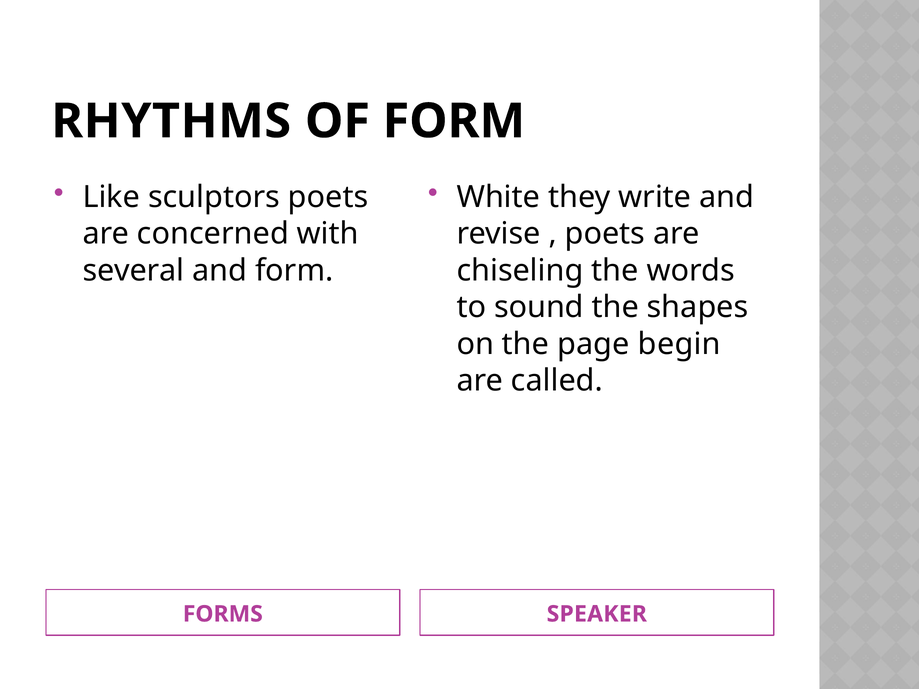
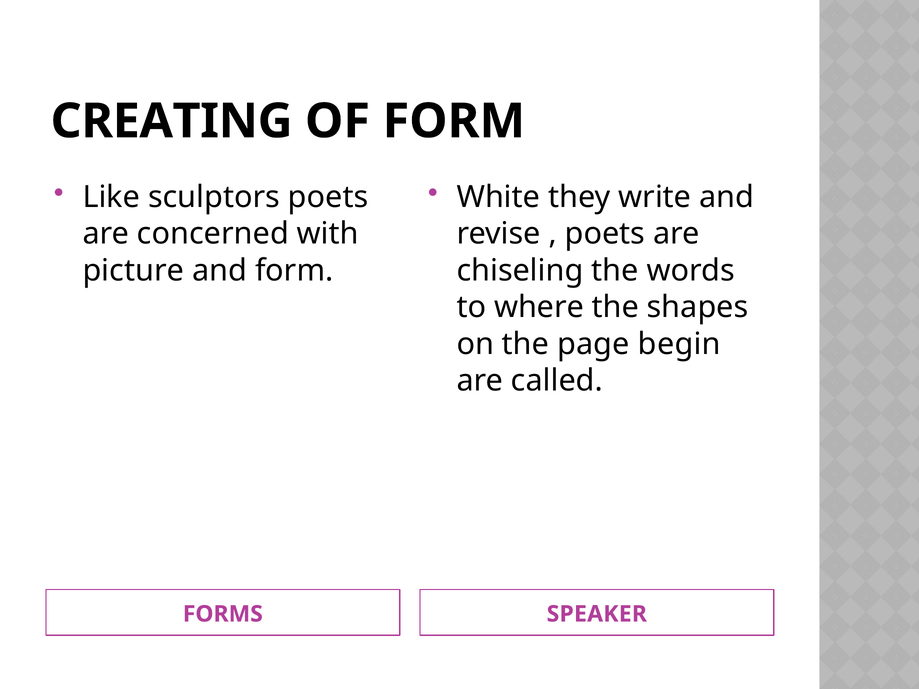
RHYTHMS: RHYTHMS -> CREATING (172, 121)
several: several -> picture (133, 271)
sound: sound -> where (539, 307)
